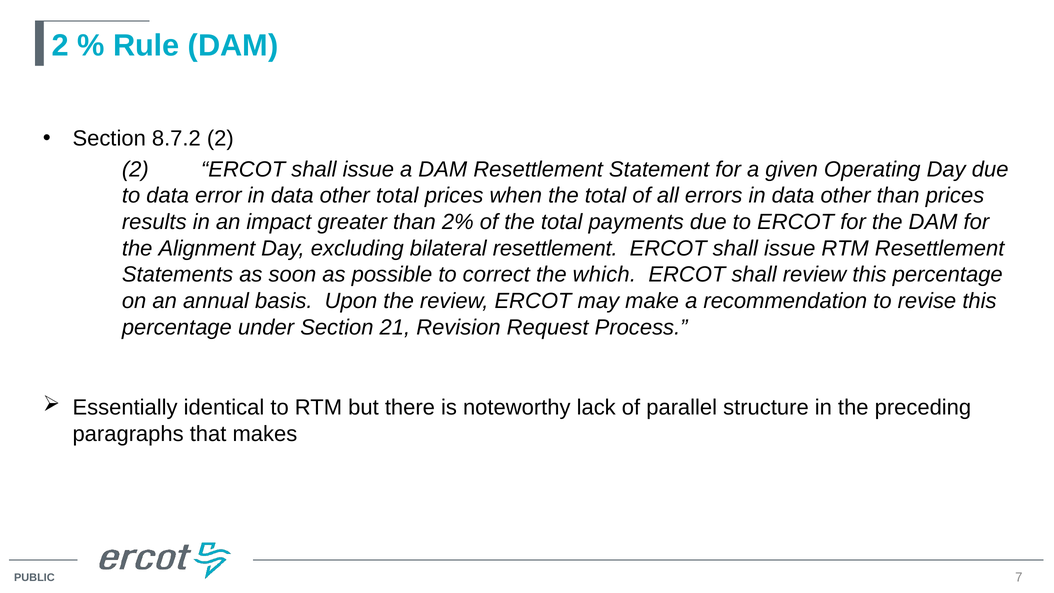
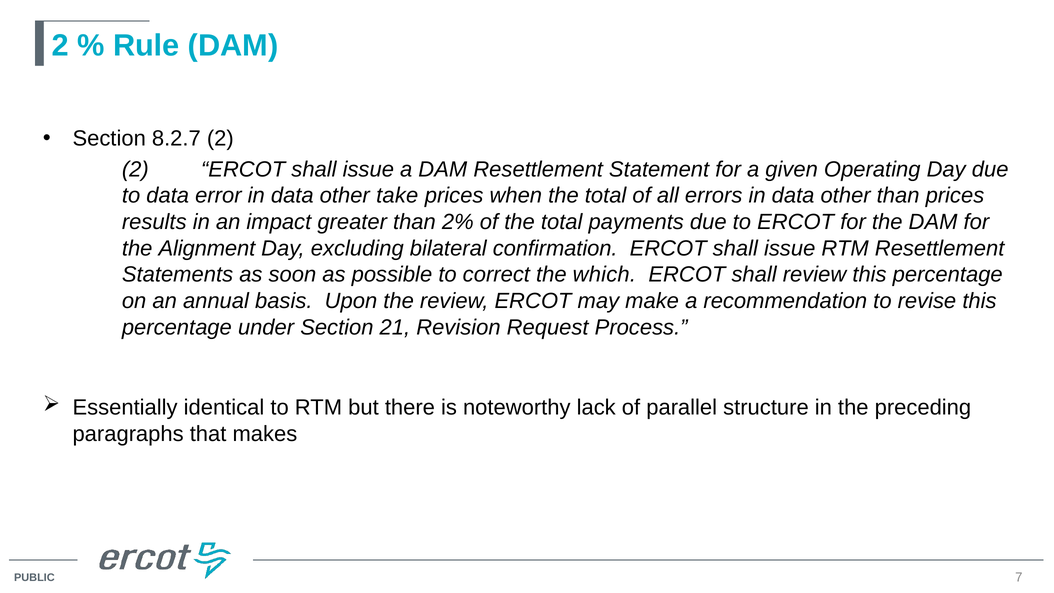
8.7.2: 8.7.2 -> 8.2.7 (176, 138)
other total: total -> take (397, 196)
bilateral resettlement: resettlement -> confirmation (555, 248)
